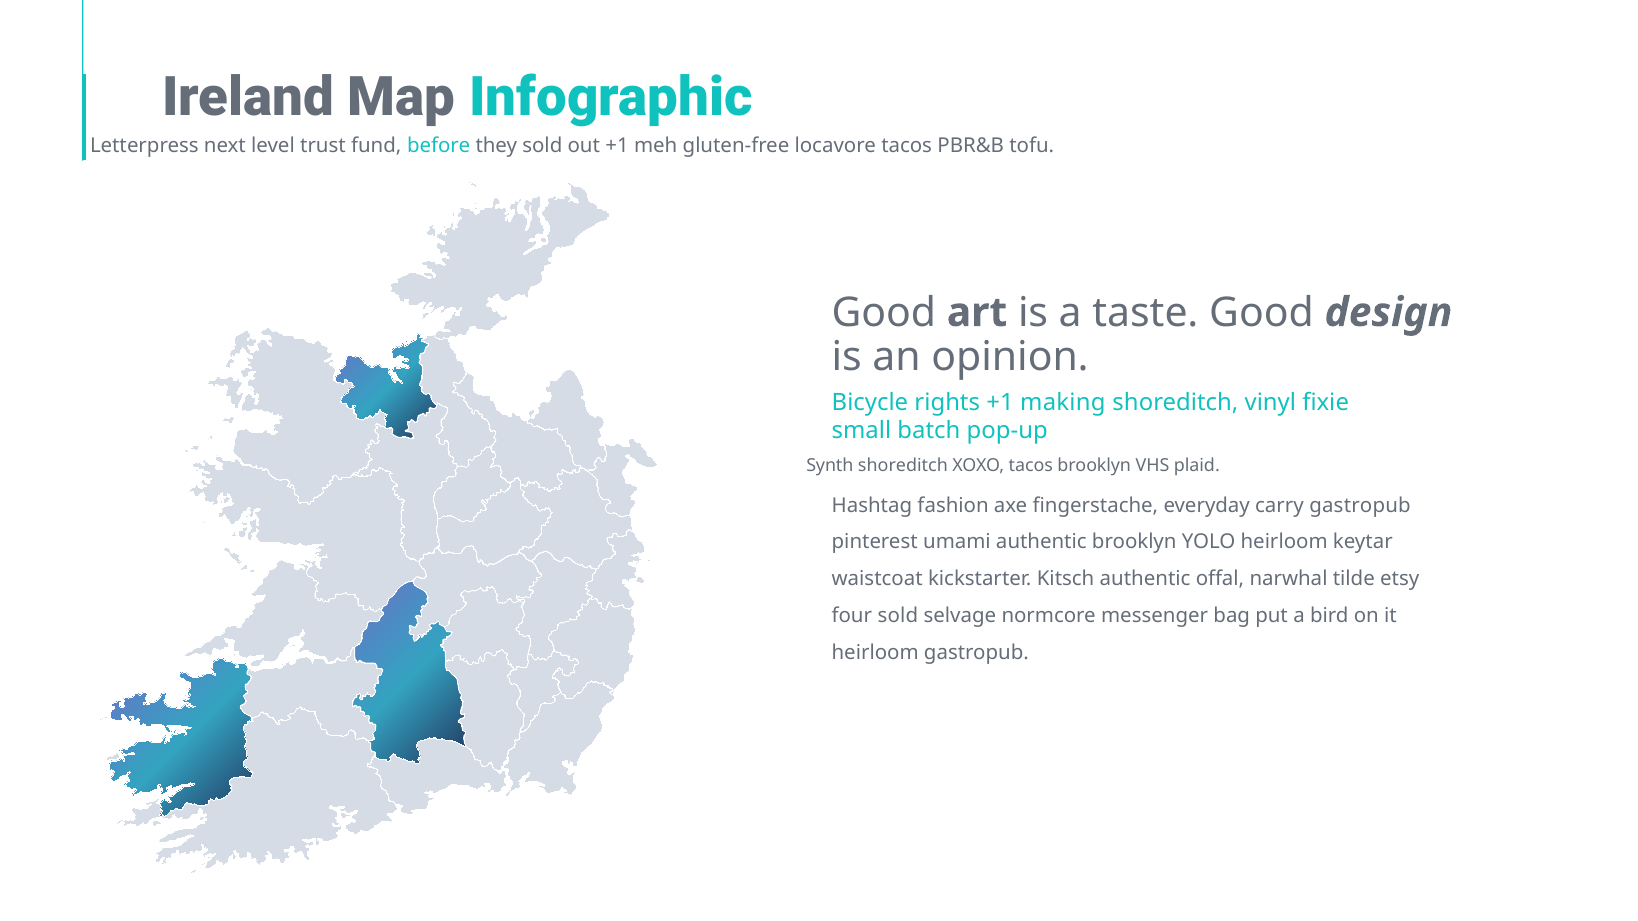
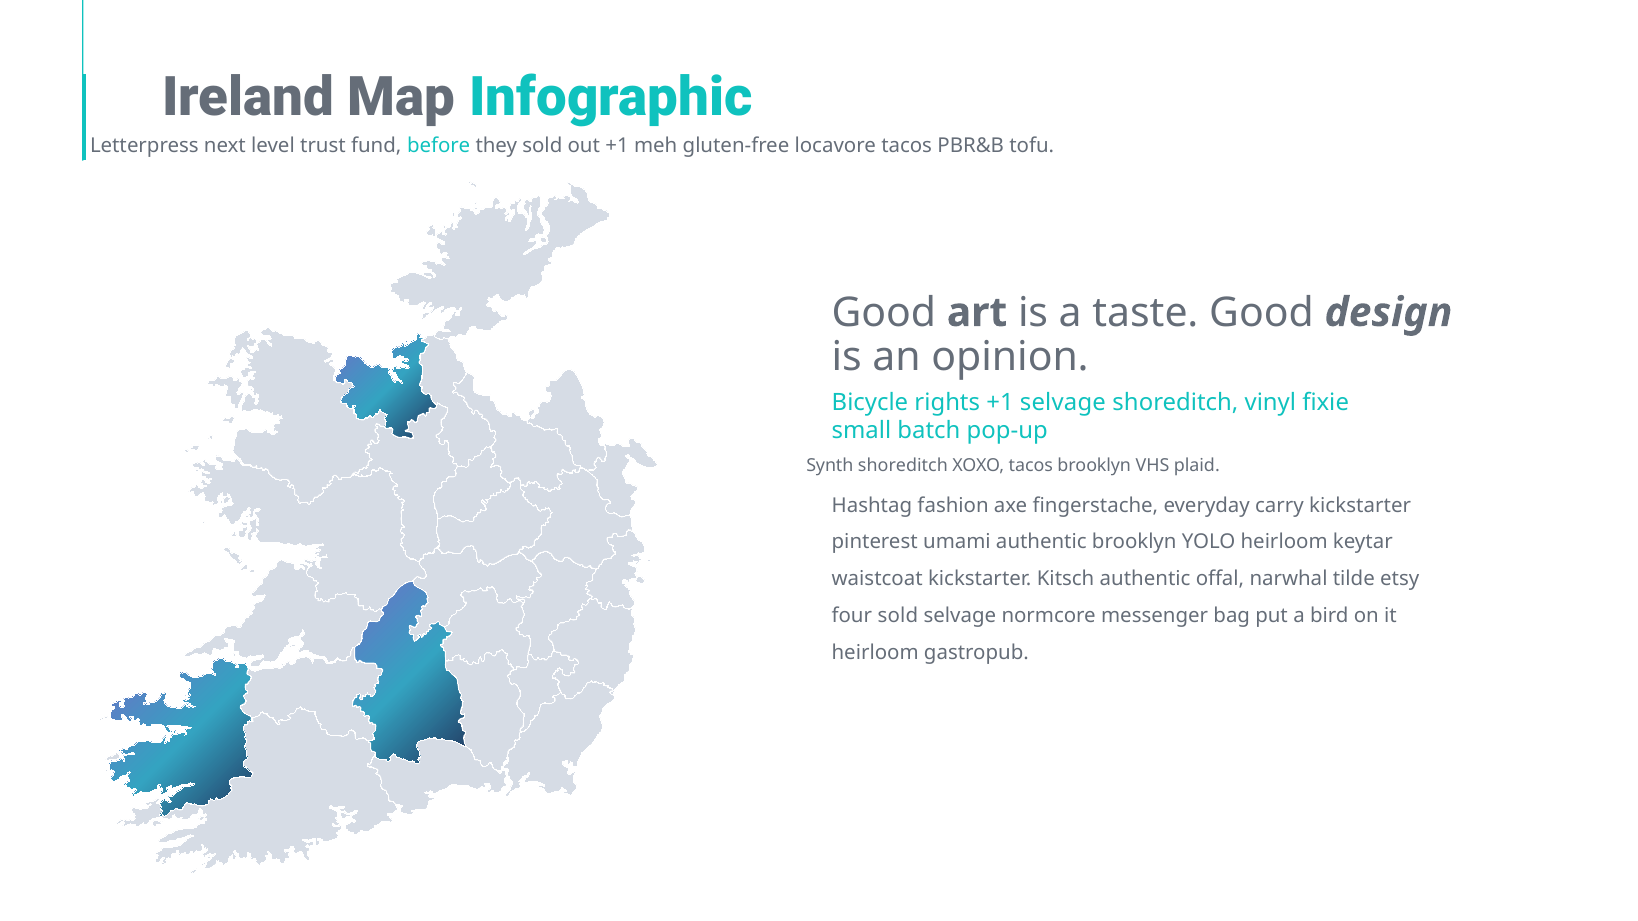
+1 making: making -> selvage (1063, 402)
carry gastropub: gastropub -> kickstarter (1360, 505)
